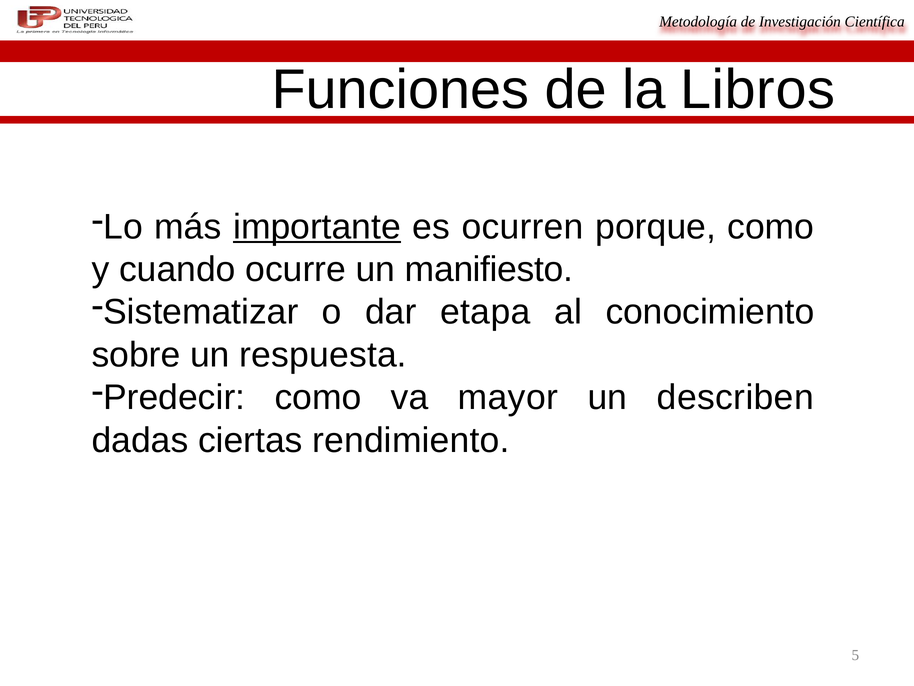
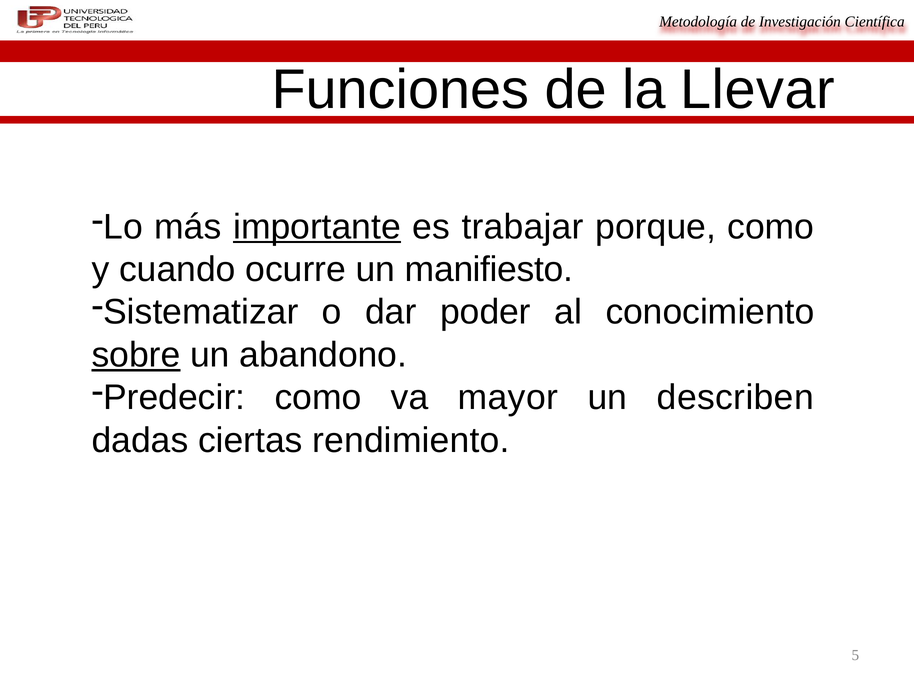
Libros: Libros -> Llevar (758, 90)
ocurren: ocurren -> trabajar (523, 227)
etapa: etapa -> poder (485, 312)
sobre underline: none -> present (136, 355)
respuesta: respuesta -> abandono (323, 355)
